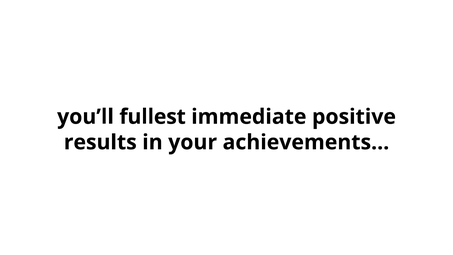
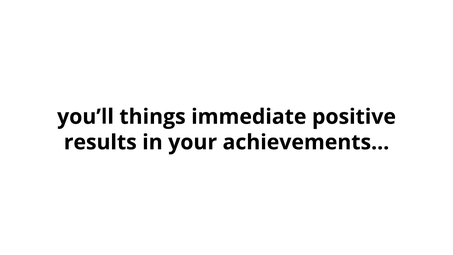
fullest: fullest -> things (153, 117)
